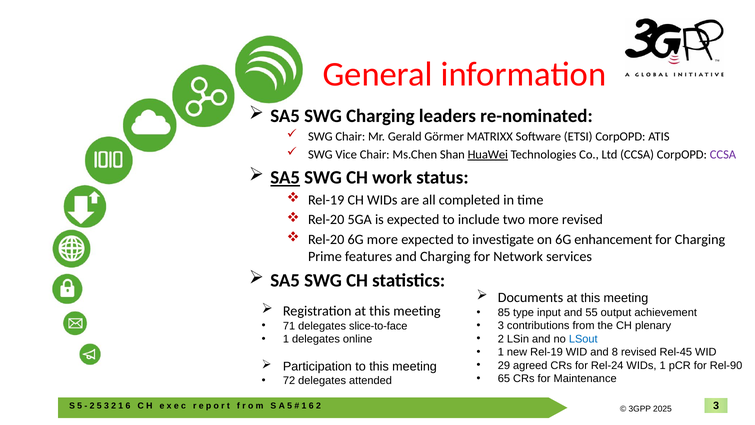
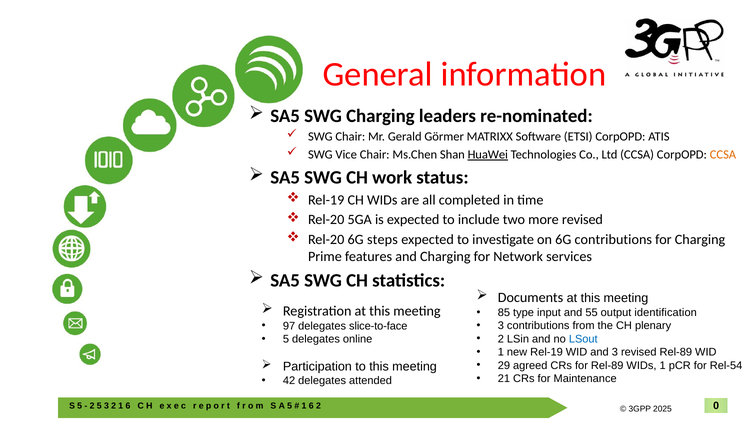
CCSA colour: purple -> orange (723, 154)
SA5 underline: present -> none (285, 177)
6G more: more -> steps (382, 239)
6G enhancement: enhancement -> contributions (613, 239)
achievement: achievement -> identification (666, 312)
71: 71 -> 97 (289, 326)
1: 1 -> 5 (286, 339)
and 8: 8 -> 3 (615, 352)
revised Rel-45: Rel-45 -> Rel-89 (676, 352)
for Rel-24: Rel-24 -> Rel-89 (607, 365)
Rel-90: Rel-90 -> Rel-54 (726, 365)
65: 65 -> 21 (504, 378)
72: 72 -> 42 (289, 380)
3: 3 -> 0 (716, 406)
